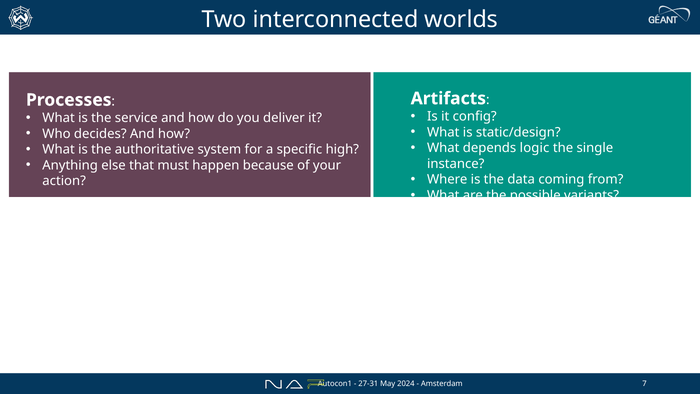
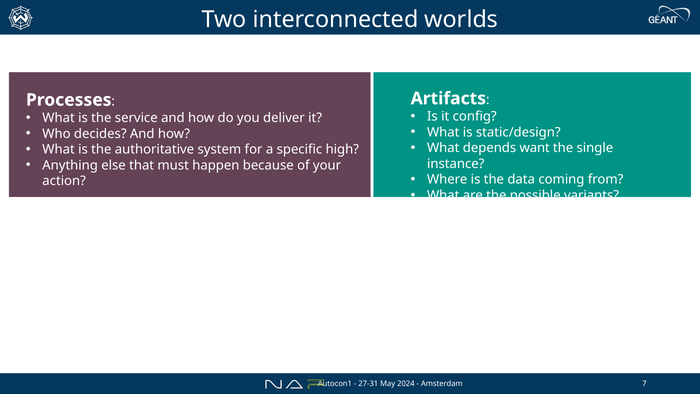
logic: logic -> want (535, 148)
